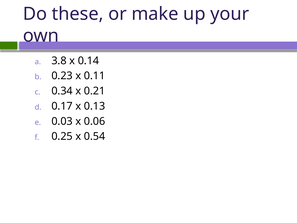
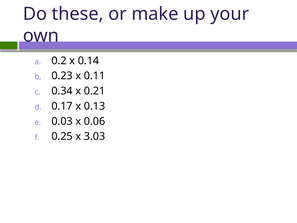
3.8: 3.8 -> 0.2 (59, 61)
0.54: 0.54 -> 3.03 (95, 136)
